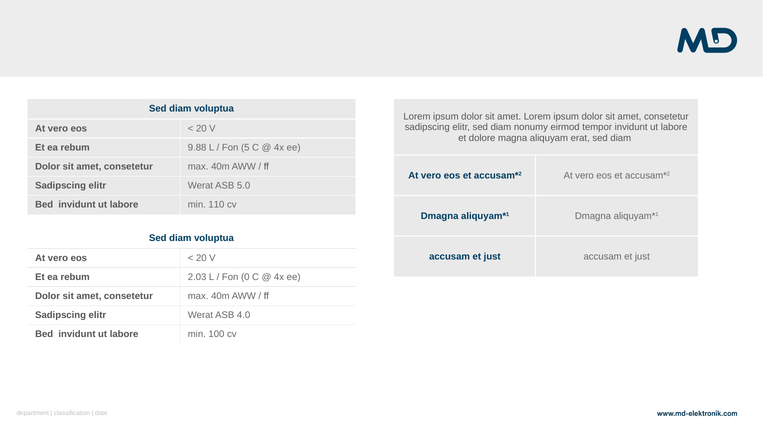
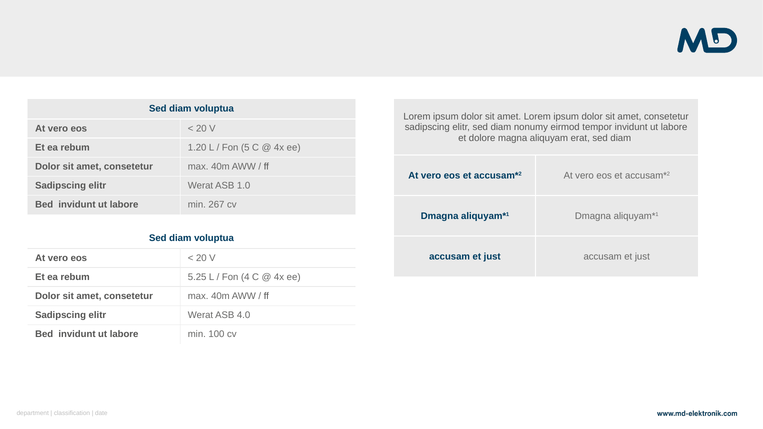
9.88: 9.88 -> 1.20 (197, 148)
5.0: 5.0 -> 1.0 (244, 186)
110: 110 -> 267 (216, 205)
2.03: 2.03 -> 5.25 (197, 277)
0: 0 -> 4 (245, 277)
